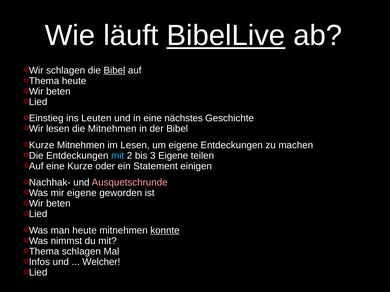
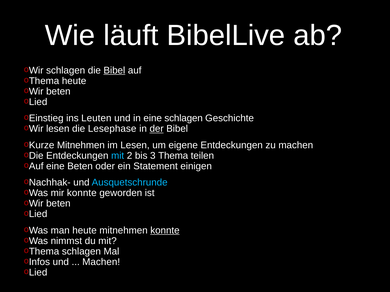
BibelLive underline: present -> none (226, 36)
eine nächstes: nächstes -> schlagen (184, 118)
die Mitnehmen: Mitnehmen -> Lesephase (112, 129)
der underline: none -> present (157, 129)
3 Eigene: Eigene -> Thema (173, 156)
eine Kurze: Kurze -> Beten (80, 166)
Ausquetschrunde colour: pink -> light blue (130, 183)
mir eigene: eigene -> konnte (82, 193)
Welcher: Welcher -> Machen (101, 262)
